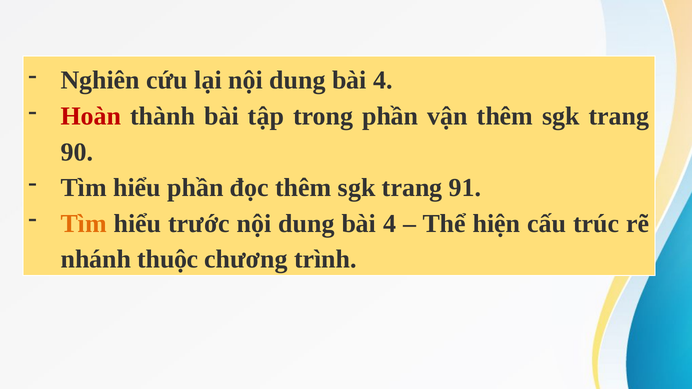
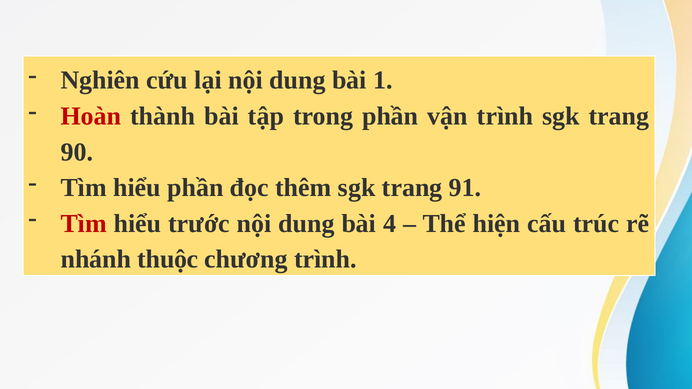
4: 4 -> 1 (383, 80)
vận thêm: thêm -> trình (505, 116)
Tìm colour: orange -> red (84, 224)
